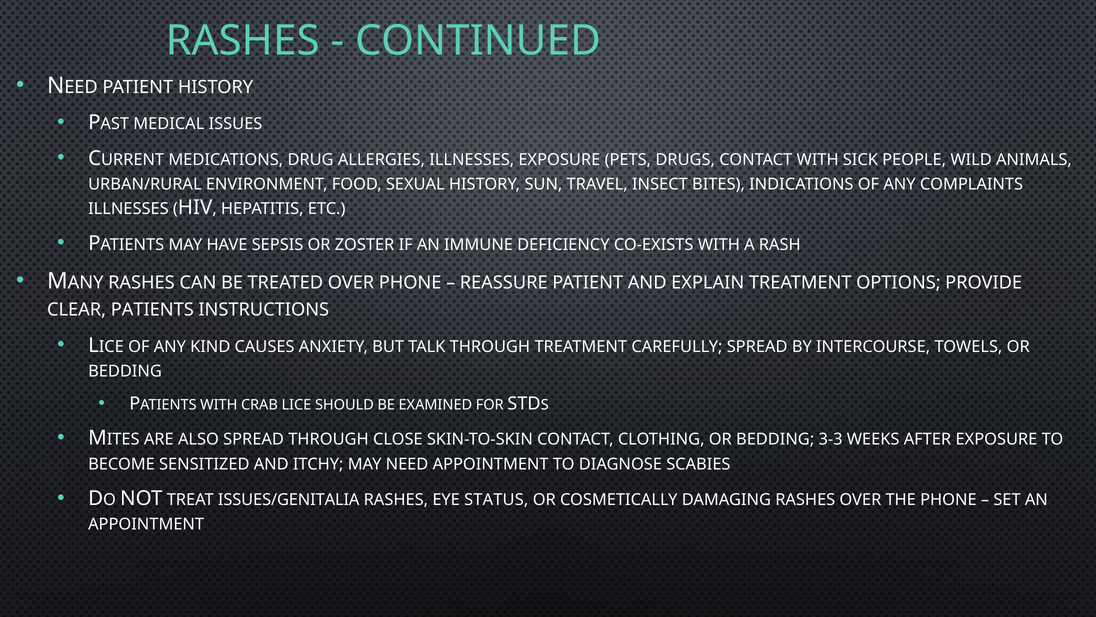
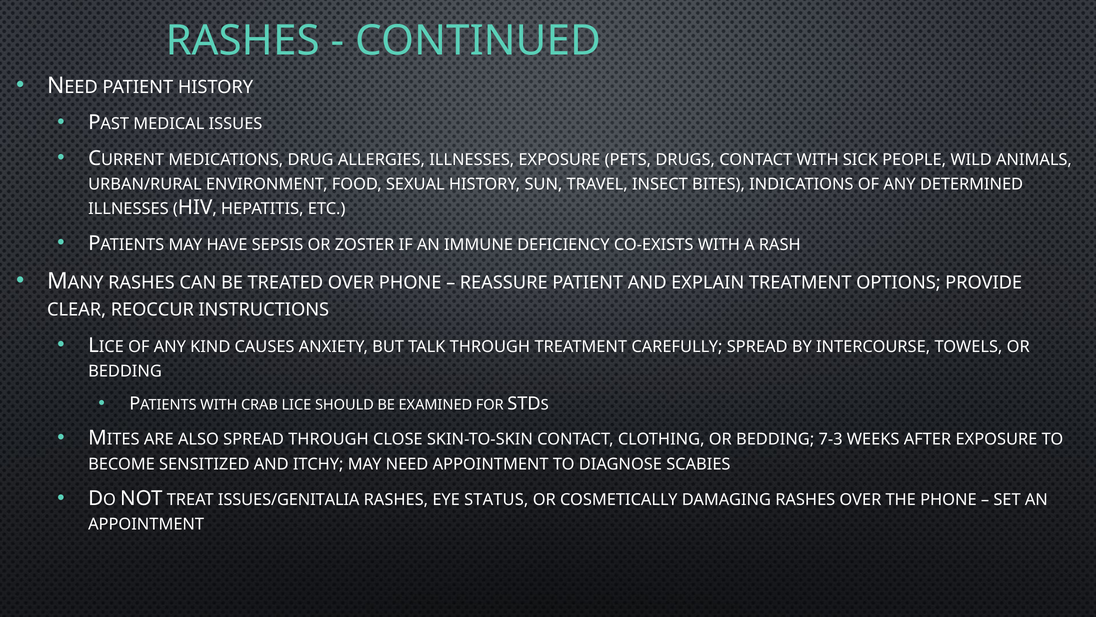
COMPLAINTS: COMPLAINTS -> DETERMINED (971, 184)
CLEAR PATIENTS: PATIENTS -> REOCCUR (152, 310)
3-3: 3-3 -> 7-3 (831, 439)
